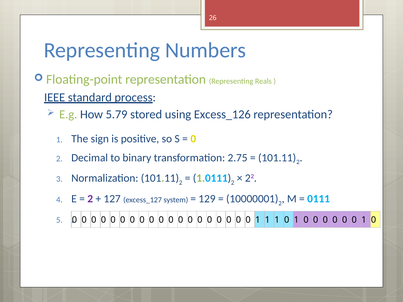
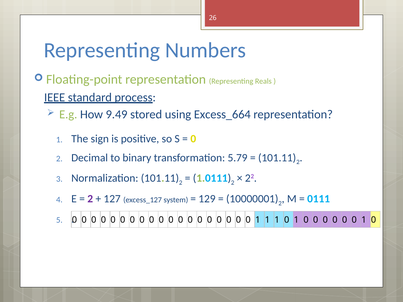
5.79: 5.79 -> 9.49 (117, 115)
Excess_126: Excess_126 -> Excess_664 (222, 115)
2.75: 2.75 -> 5.79 (238, 158)
